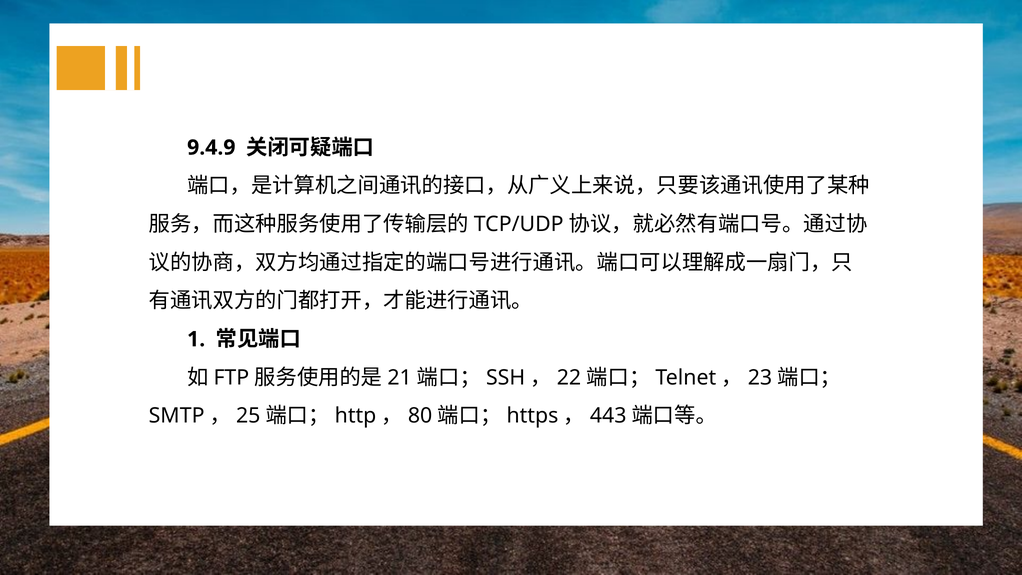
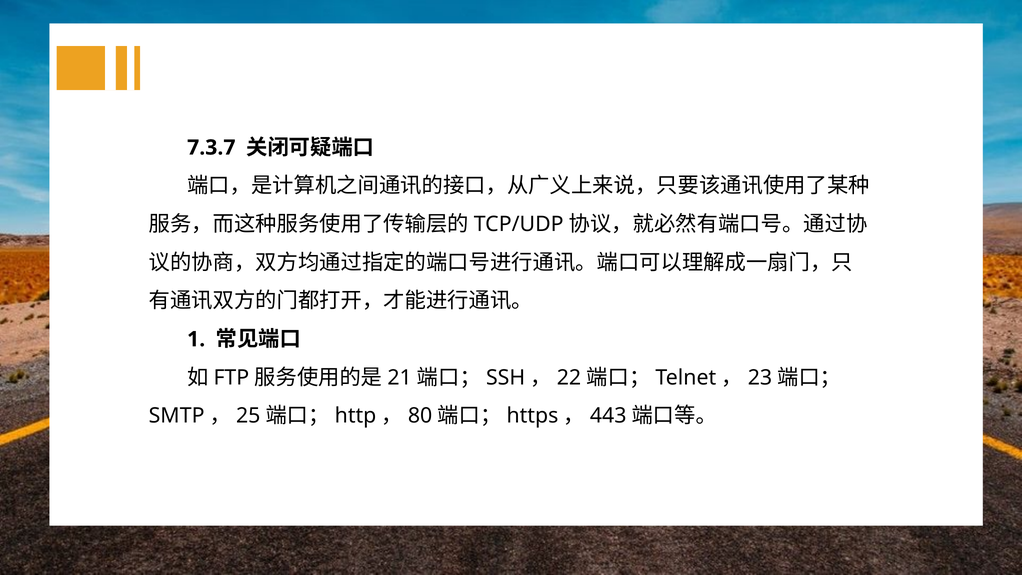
9.4.9: 9.4.9 -> 7.3.7 (211, 148)
